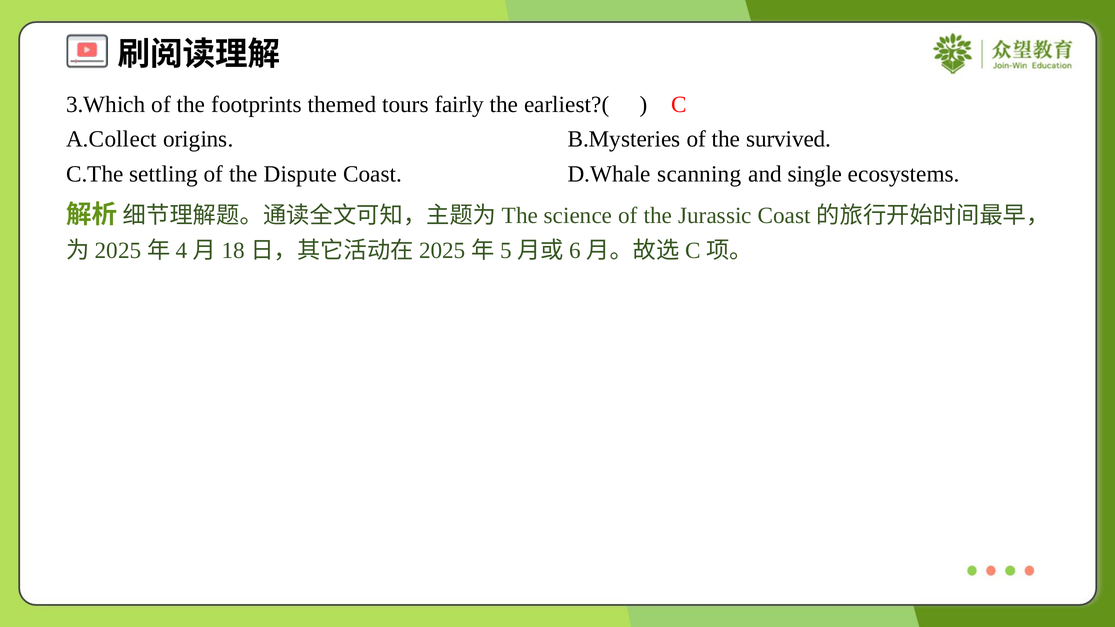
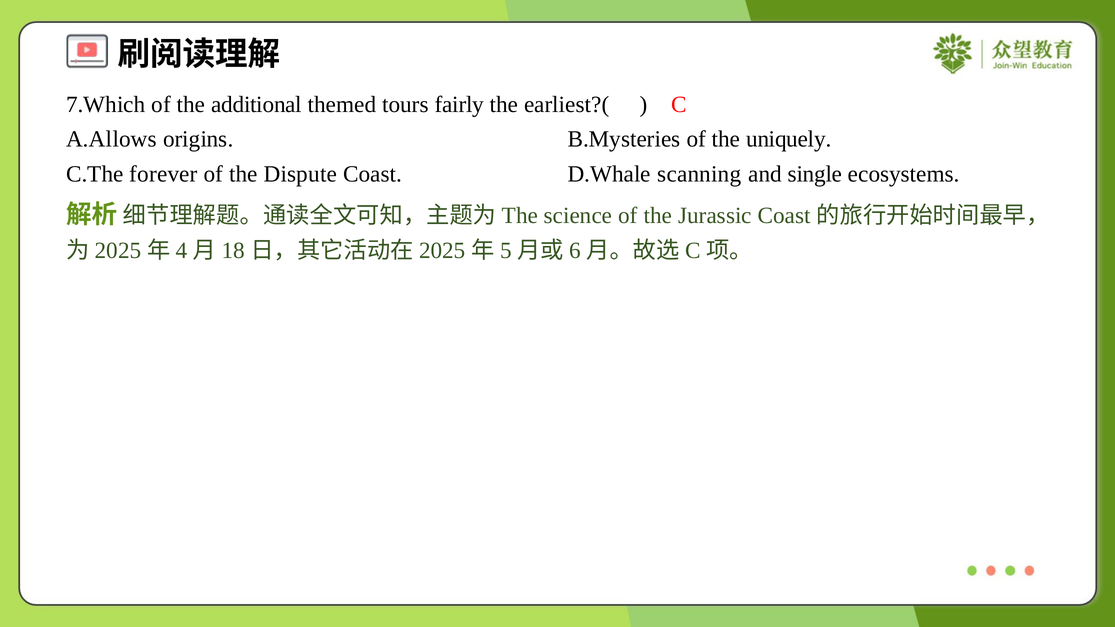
3.Which: 3.Which -> 7.Which (106, 104)
footprints: footprints -> additional (257, 104)
A.Collect: A.Collect -> A.Allows (111, 139)
survived: survived -> uniquely (789, 139)
settling: settling -> forever (164, 174)
